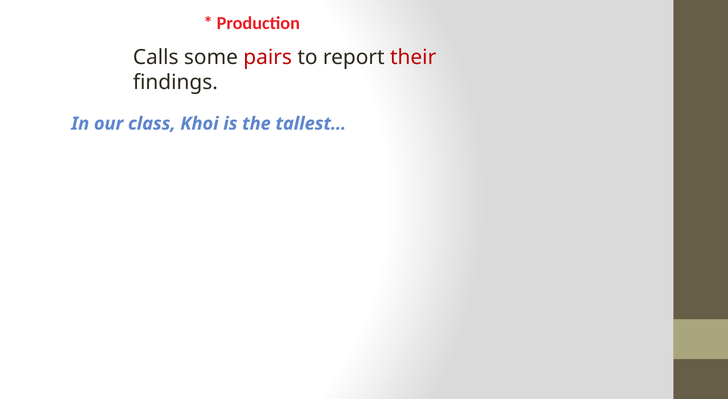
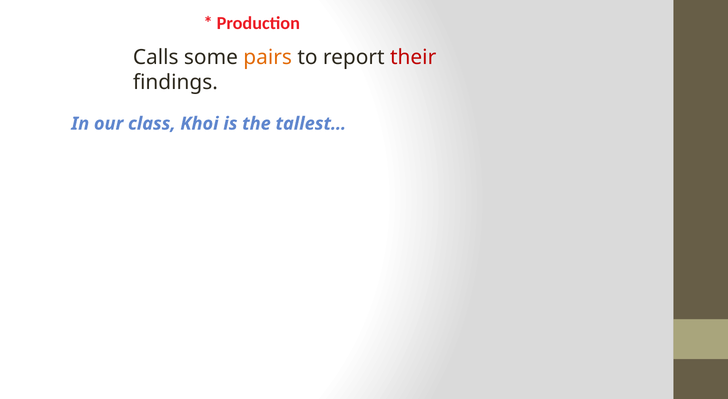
pairs colour: red -> orange (268, 57)
